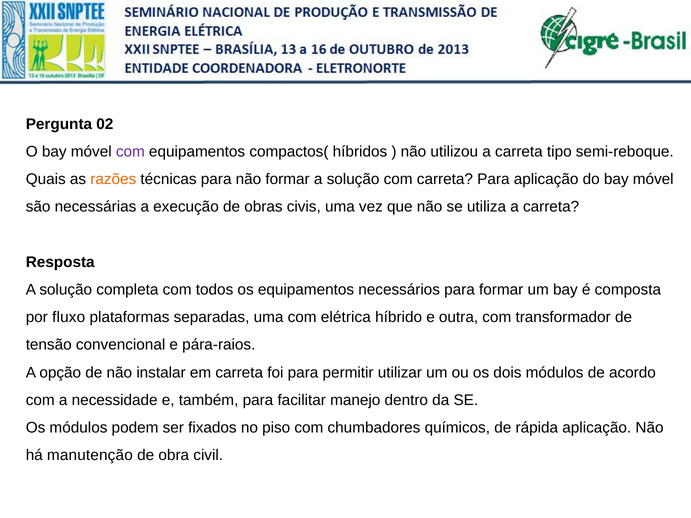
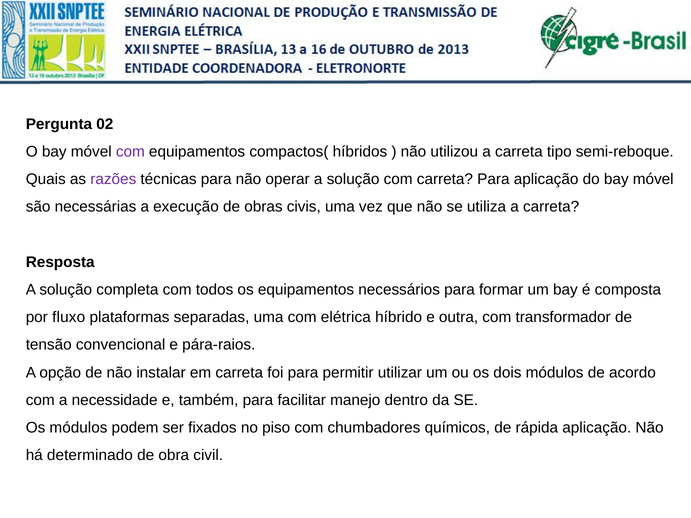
razões colour: orange -> purple (113, 179)
não formar: formar -> operar (288, 179)
manutenção: manutenção -> determinado (90, 456)
